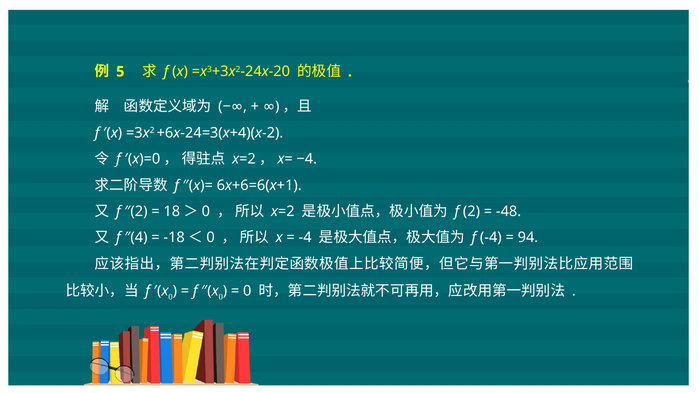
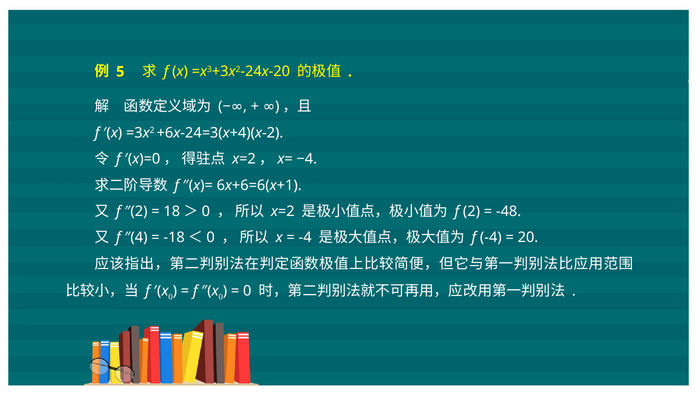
94: 94 -> 20 (528, 238)
